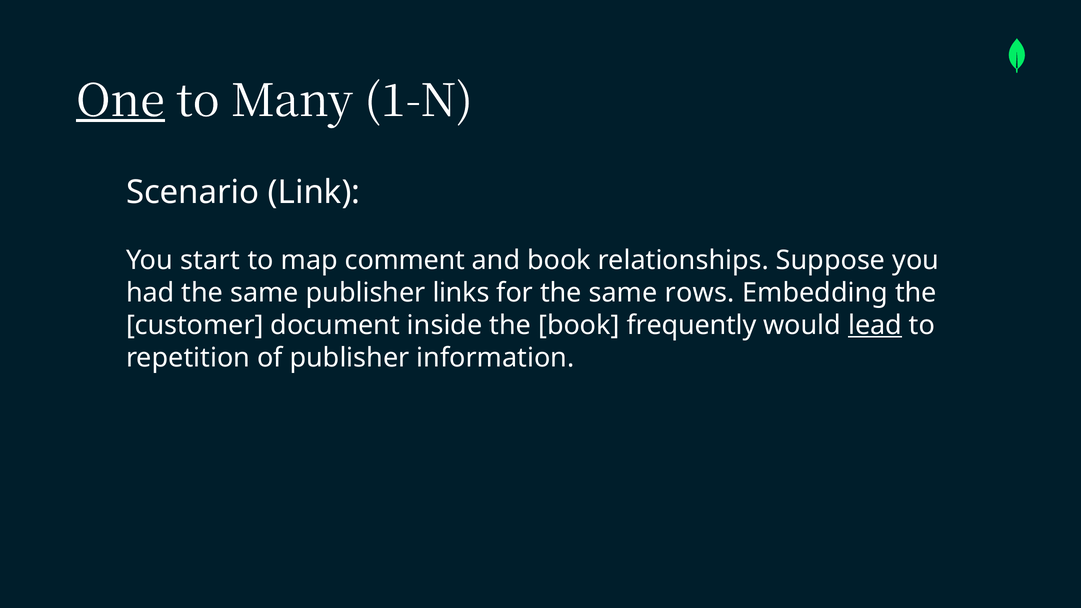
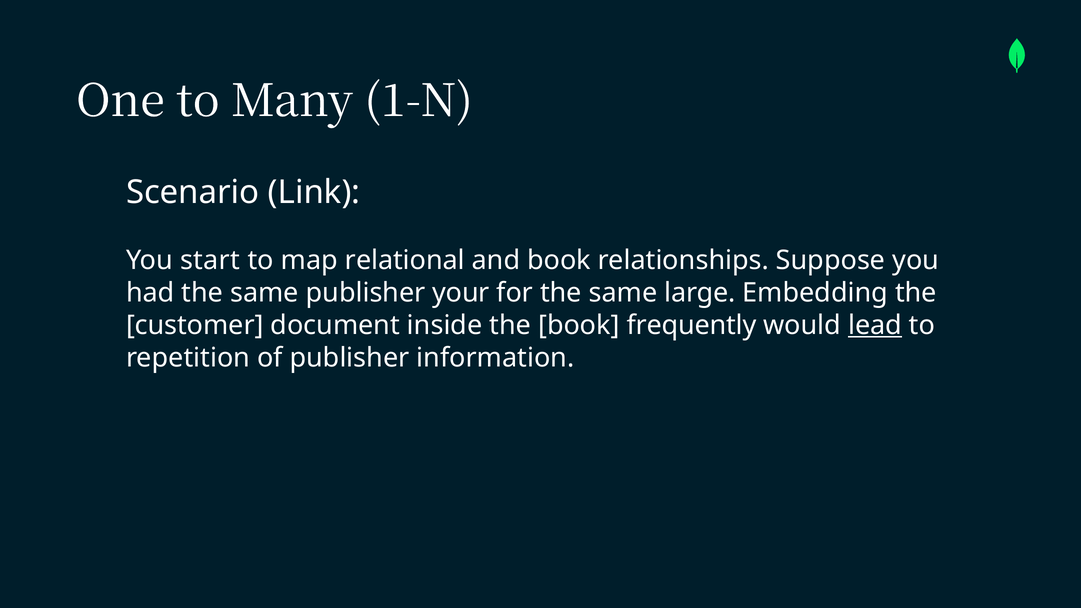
One underline: present -> none (120, 101)
comment: comment -> relational (405, 260)
links: links -> your (461, 293)
rows: rows -> large (700, 293)
